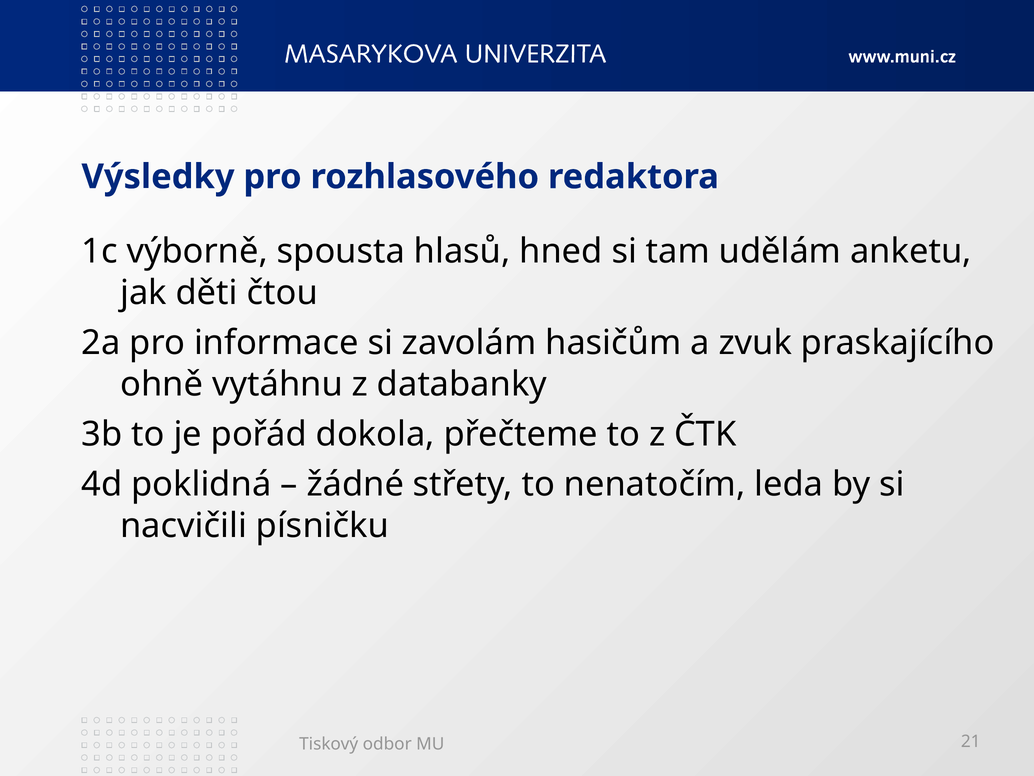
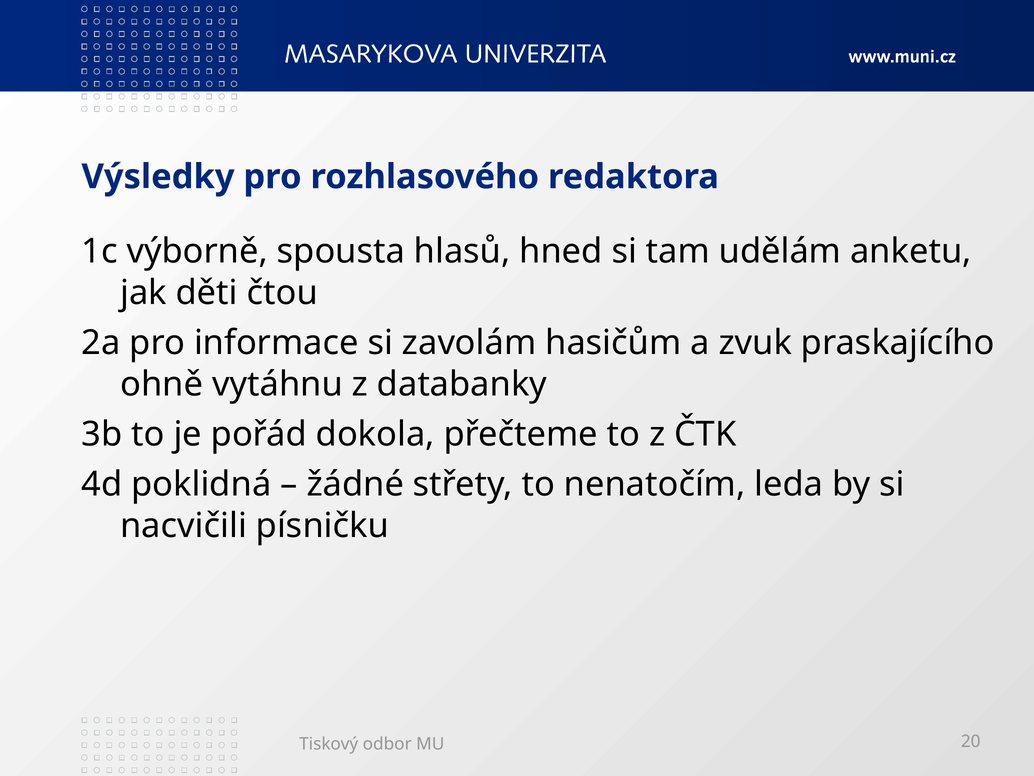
21: 21 -> 20 (971, 741)
